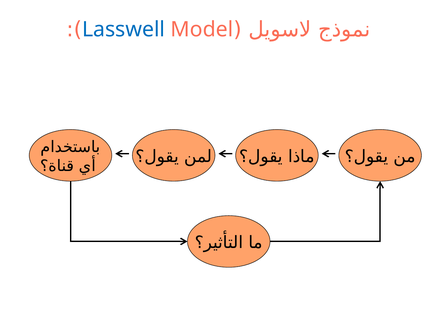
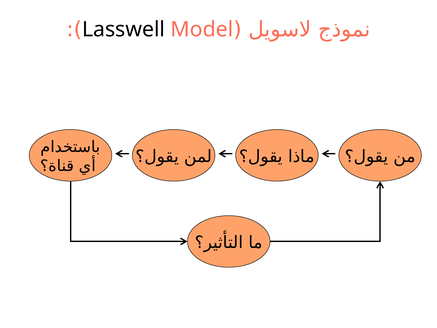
Lasswell colour: blue -> black (124, 30)
